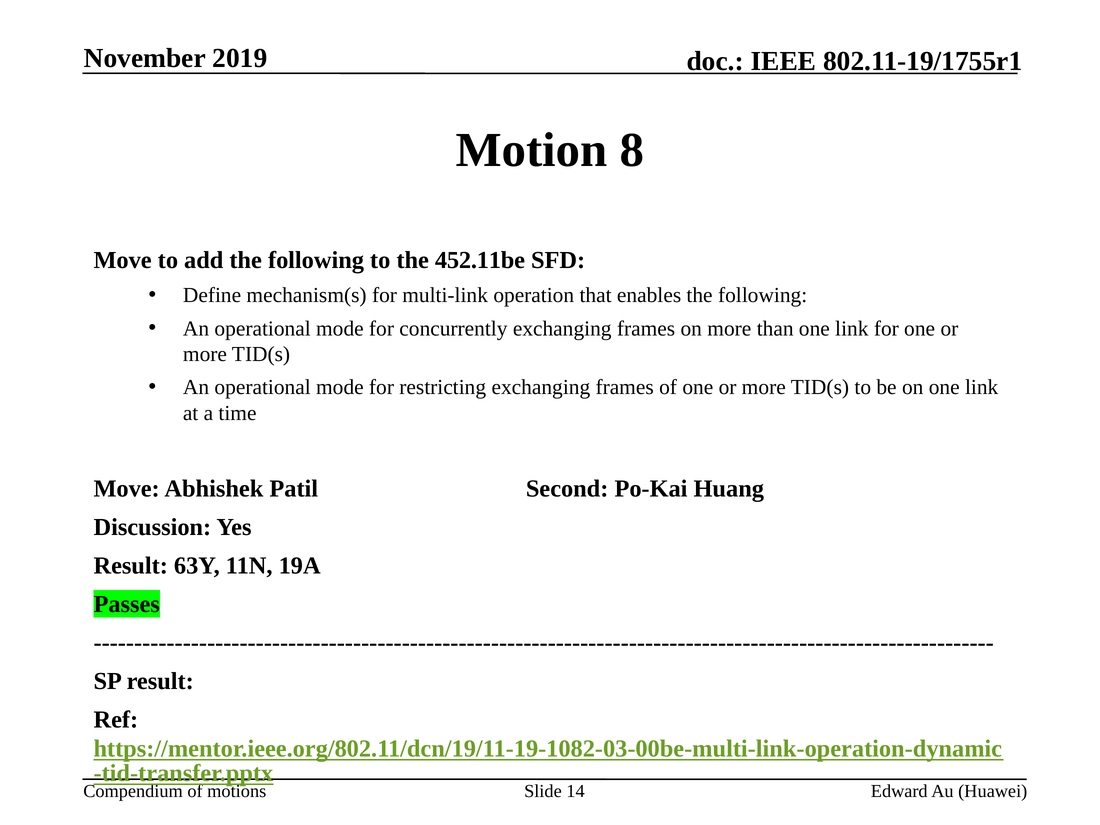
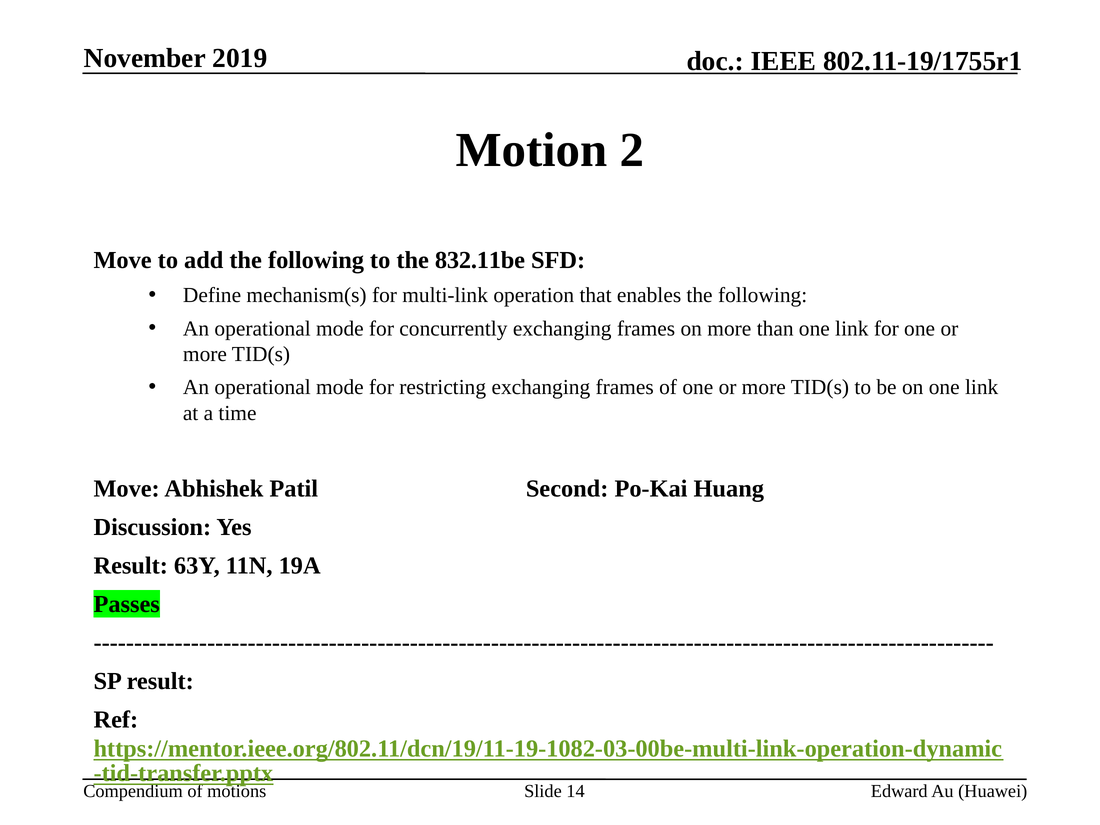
8: 8 -> 2 (632, 150)
452.11be: 452.11be -> 832.11be (480, 260)
